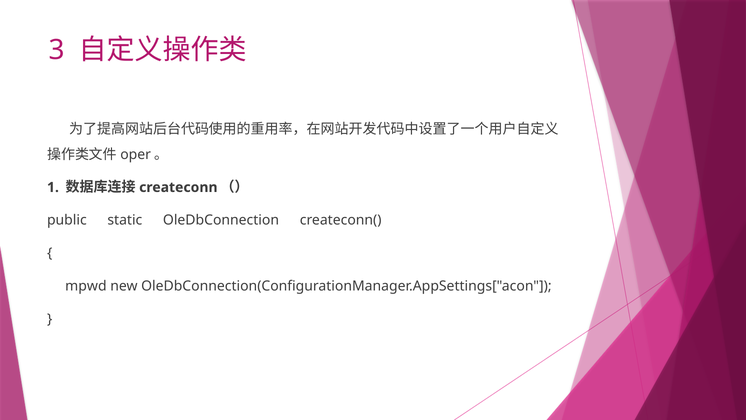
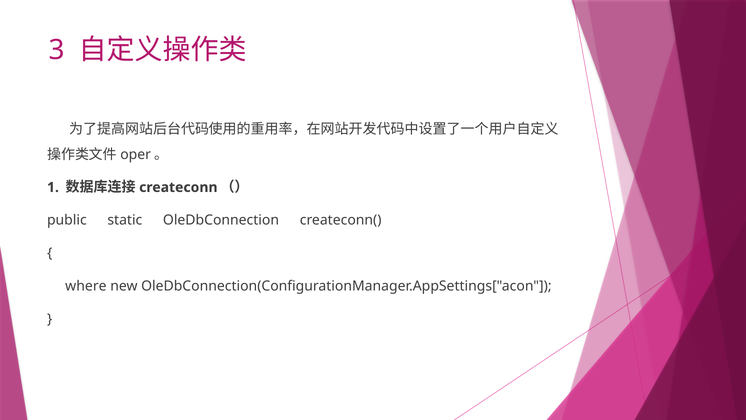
mpwd: mpwd -> where (86, 286)
